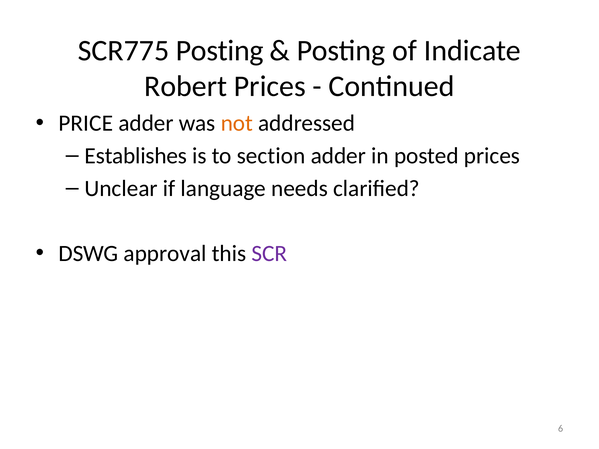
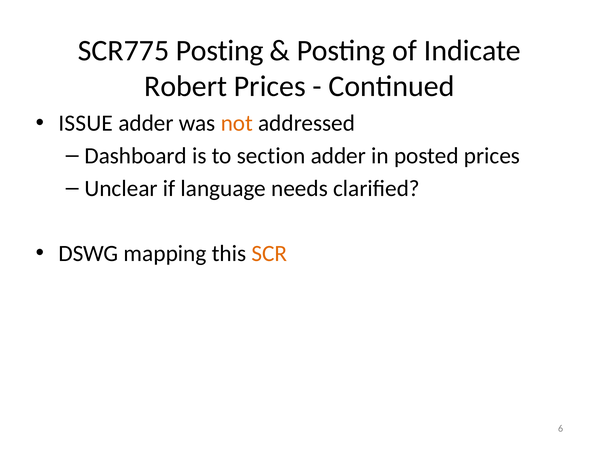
PRICE: PRICE -> ISSUE (86, 123)
Establishes: Establishes -> Dashboard (136, 156)
approval: approval -> mapping (165, 254)
SCR colour: purple -> orange (269, 254)
